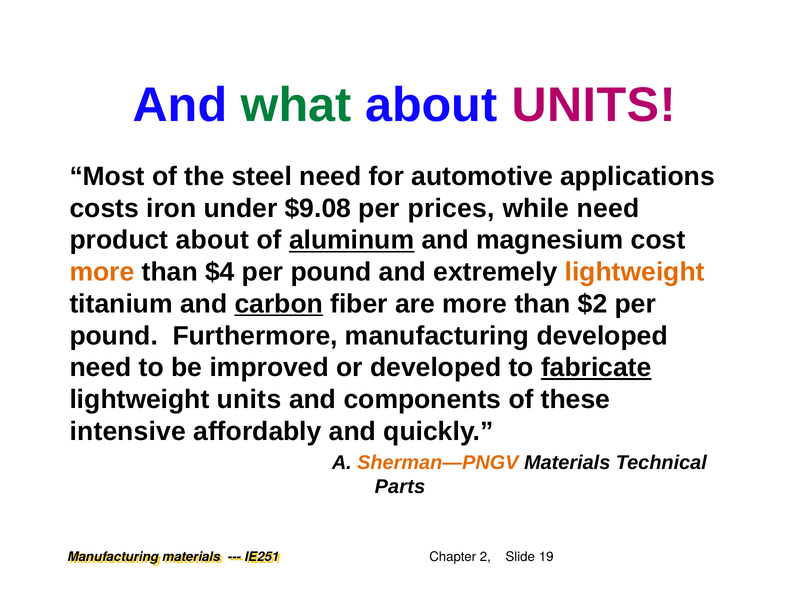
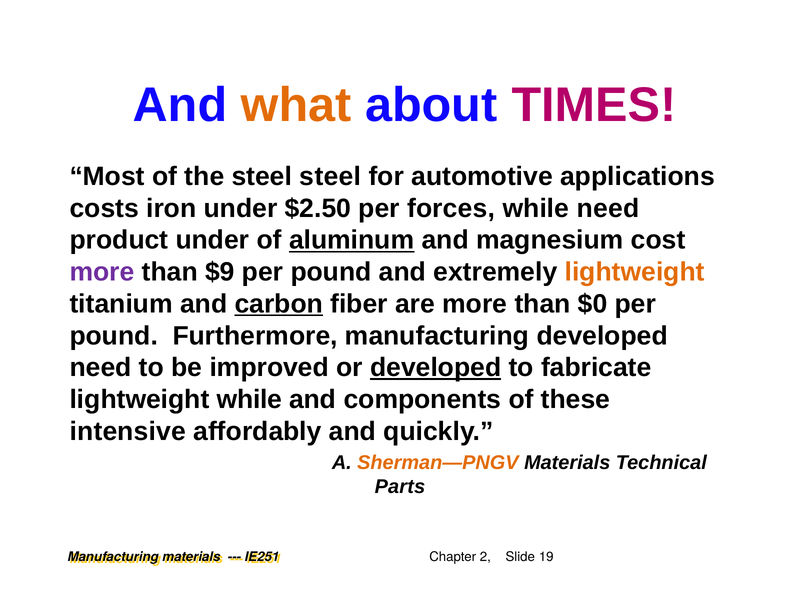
what colour: green -> orange (296, 105)
about UNITS: UNITS -> TIMES (594, 105)
steel need: need -> steel (330, 177)
$9.08: $9.08 -> $2.50 (318, 208)
prices: prices -> forces (451, 208)
product about: about -> under (212, 240)
more colour: orange -> purple (102, 272)
$4: $4 -> $9 (220, 272)
$2: $2 -> $0 (593, 304)
developed underline: none -> present (436, 368)
fabricate underline: present -> none (596, 368)
lightweight units: units -> while (249, 399)
